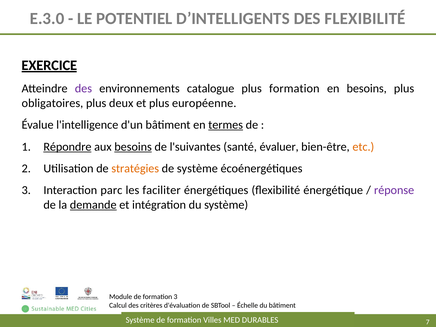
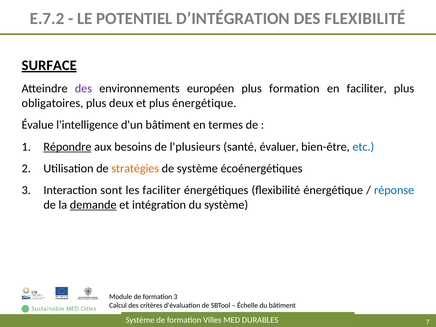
E.3.0: E.3.0 -> E.7.2 (47, 19)
D’INTELLIGENTS: D’INTELLIGENTS -> D’INTÉGRATION (233, 19)
EXERCICE: EXERCICE -> SURFACE (49, 65)
catalogue: catalogue -> européen (211, 89)
en besoins: besoins -> faciliter (367, 89)
plus européenne: européenne -> énergétique (204, 103)
termes underline: present -> none (226, 125)
besoins underline: present -> none (133, 147)
l'suivantes: l'suivantes -> l'plusieurs (195, 147)
etc colour: orange -> blue (363, 147)
parc: parc -> sont (111, 190)
réponse colour: purple -> blue (394, 190)
